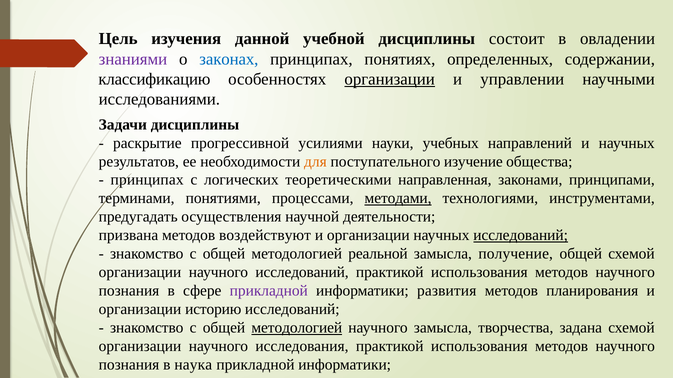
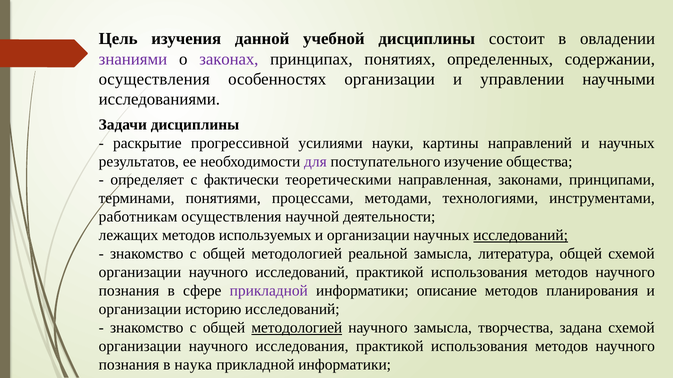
законах colour: blue -> purple (229, 59)
классификацию: классификацию -> осуществления (154, 79)
организации underline: present -> none (390, 79)
учебных: учебных -> картины (451, 143)
для colour: orange -> purple (315, 162)
принципах: принципах -> определяет (147, 180)
логических: логических -> фактически (241, 180)
методами underline: present -> none (398, 199)
предугадать: предугадать -> работникам (138, 217)
призвана: призвана -> лежащих (129, 236)
воздействуют: воздействуют -> используемых (265, 236)
получение: получение -> литература (516, 254)
развития: развития -> описание (447, 291)
